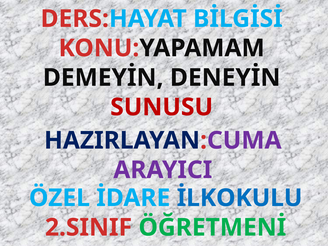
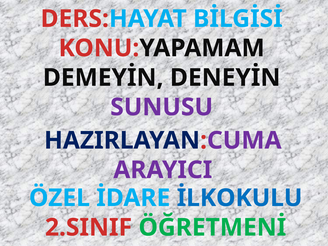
SUNUSU colour: red -> purple (162, 107)
